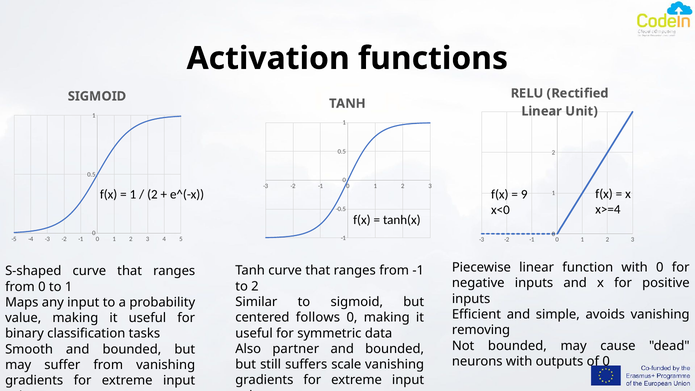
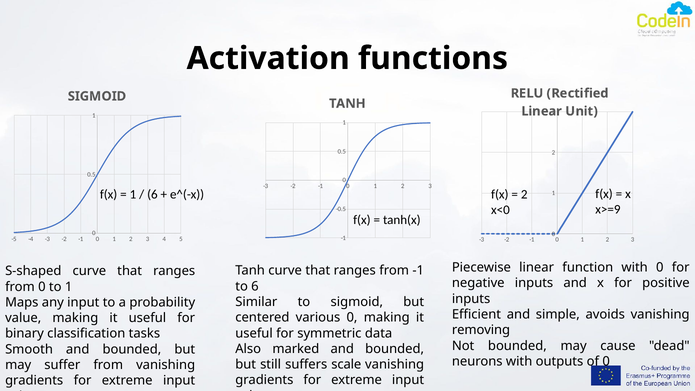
2: 2 -> 6 (152, 194)
9: 9 -> 2 (524, 194)
x>=4: x>=4 -> x>=9 (608, 209)
to 2: 2 -> 6 (255, 286)
follows: follows -> various (318, 318)
partner: partner -> marked (296, 349)
